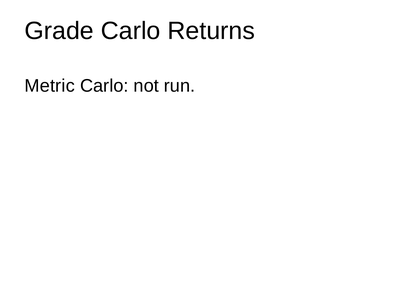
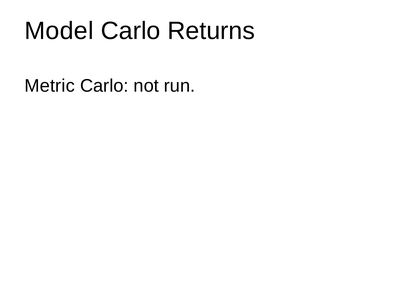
Grade: Grade -> Model (59, 31)
